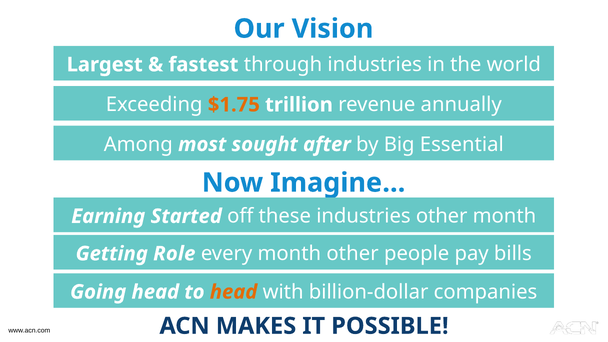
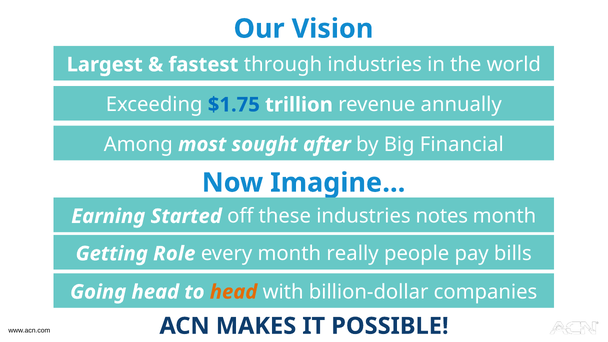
$1.75 colour: orange -> blue (234, 105)
Essential: Essential -> Financial (462, 144)
industries other: other -> notes (442, 216)
month other: other -> really (353, 254)
